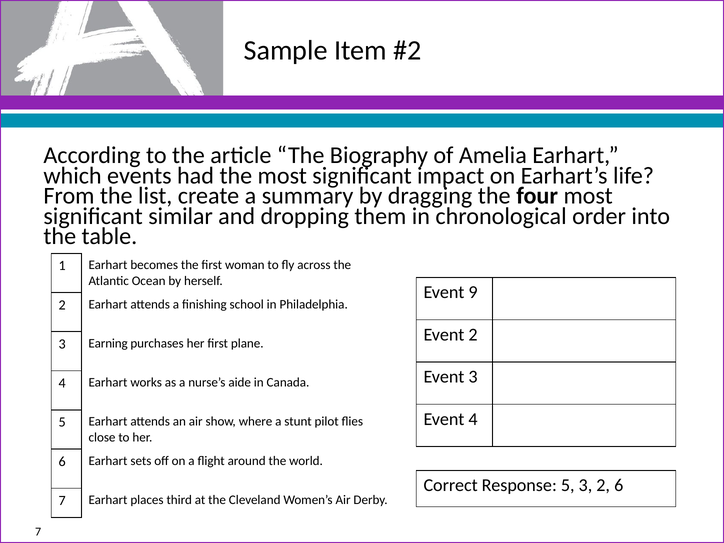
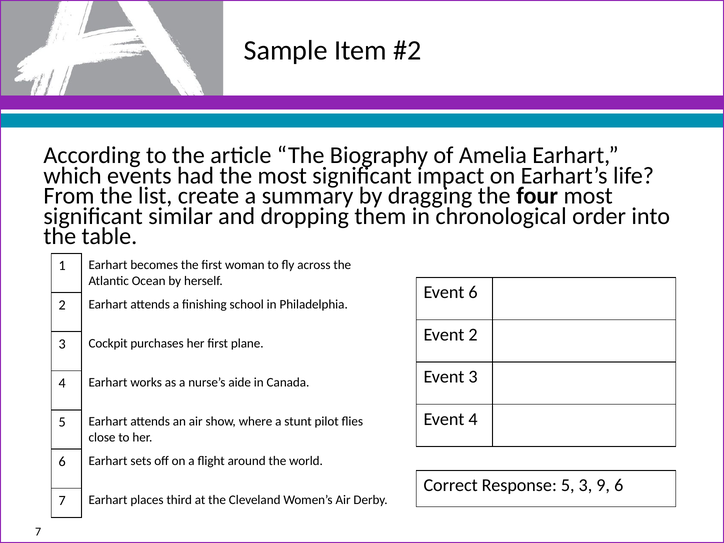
Event 9: 9 -> 6 (473, 292)
Earning: Earning -> Cockpit (108, 343)
3 2: 2 -> 9 (603, 485)
